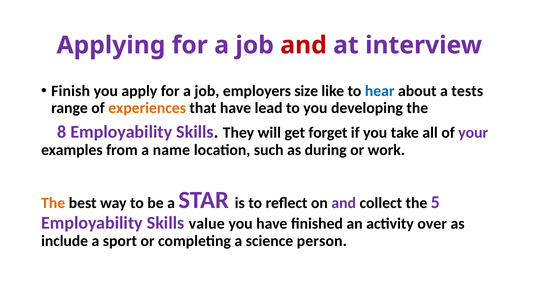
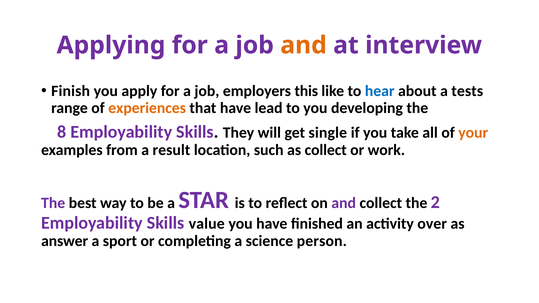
and colour: red -> orange (304, 45)
size: size -> this (306, 91)
forget: forget -> single (328, 133)
your colour: purple -> orange (473, 133)
name: name -> result (171, 150)
as during: during -> collect (326, 150)
The colour: orange -> purple (53, 203)
5: 5 -> 2 (436, 202)
include: include -> answer (65, 241)
